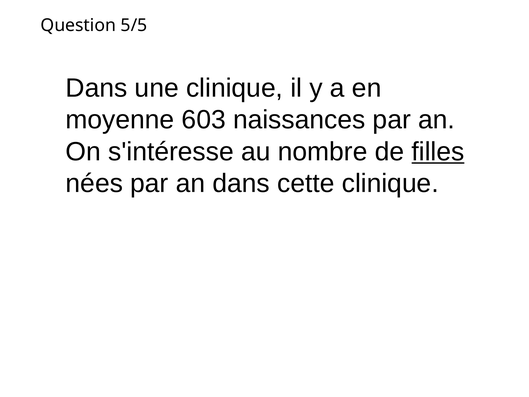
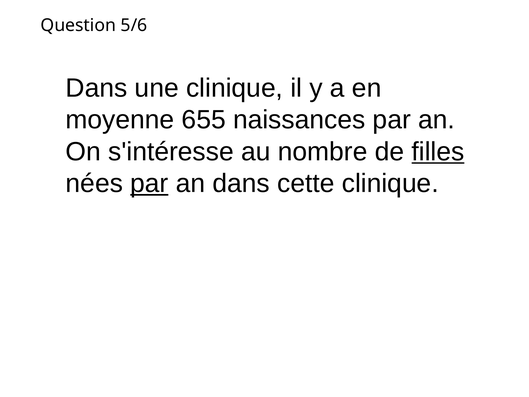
5/5: 5/5 -> 5/6 (134, 25)
603: 603 -> 655 (204, 120)
par underline: none -> present (149, 183)
